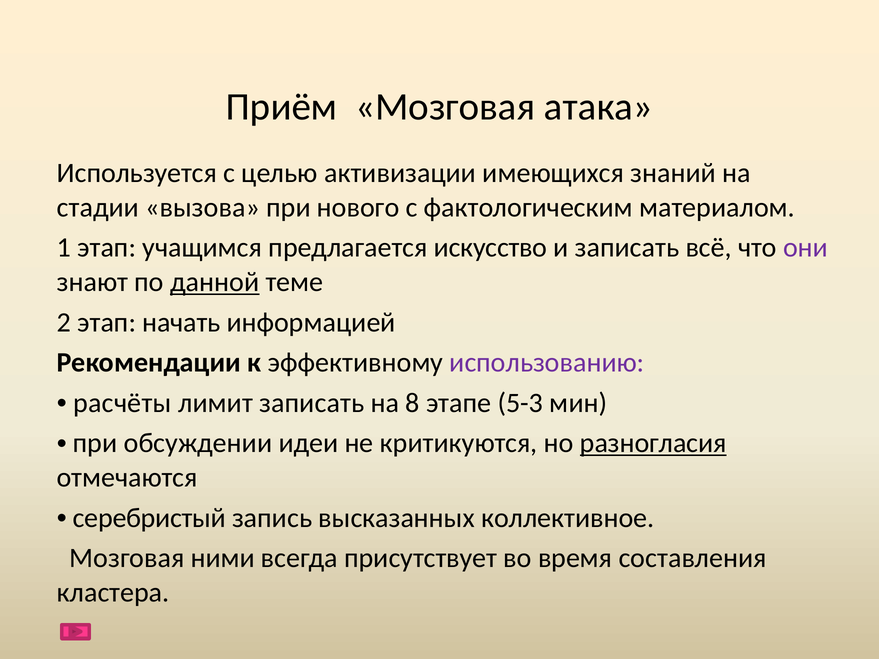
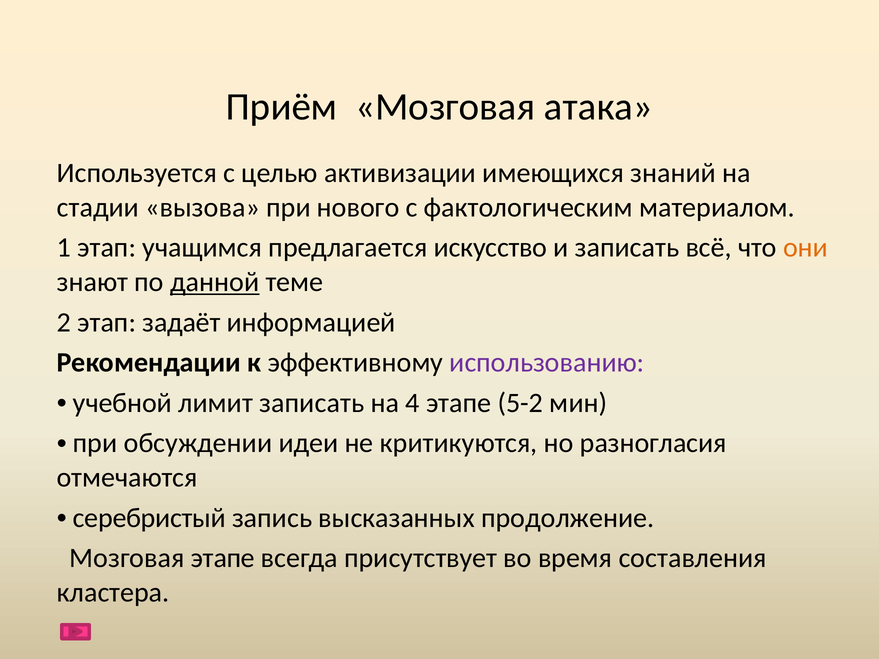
они colour: purple -> orange (806, 248)
начать: начать -> задаёт (181, 322)
расчёты: расчёты -> учебной (123, 403)
8: 8 -> 4 (413, 403)
5-3: 5-3 -> 5-2 (520, 403)
разногласия underline: present -> none (653, 443)
коллективное: коллективное -> продолжение (568, 518)
Мозговая ними: ними -> этапе (223, 558)
